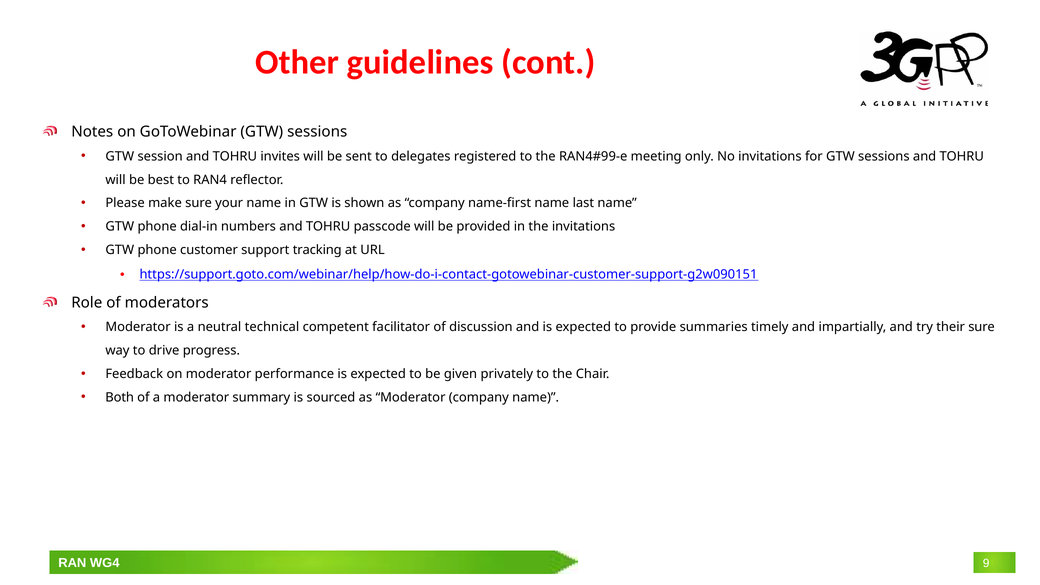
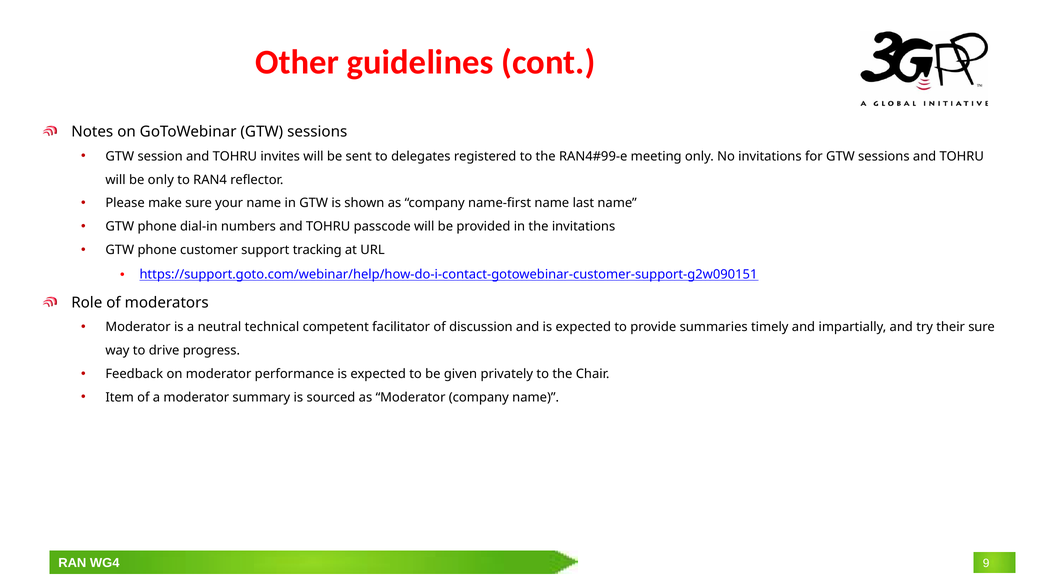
be best: best -> only (161, 180)
Both: Both -> Item (120, 397)
